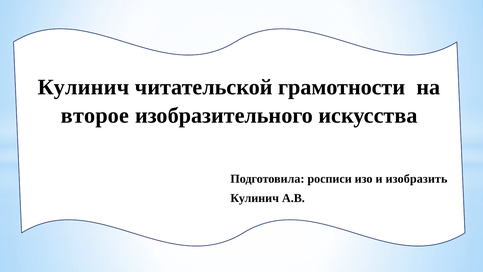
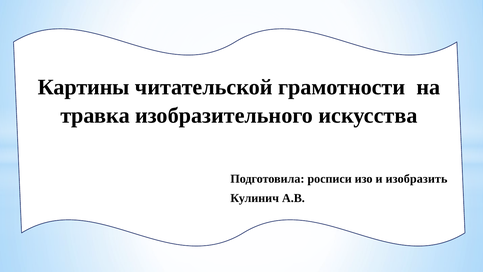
Кулинич: Кулинич -> Картины (84, 87)
второе: второе -> травка (95, 115)
